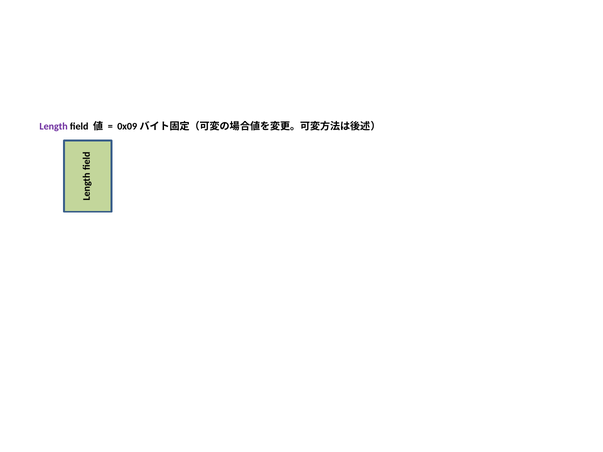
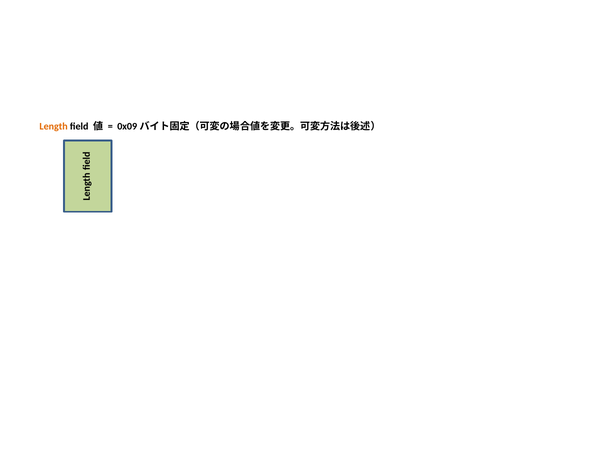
Length colour: purple -> orange (54, 127)
